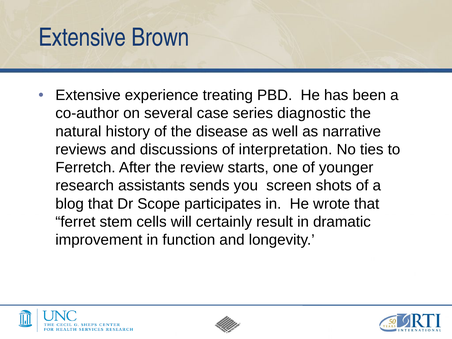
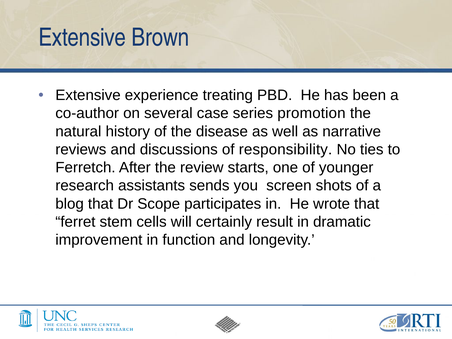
diagnostic: diagnostic -> promotion (311, 113)
interpretation: interpretation -> responsibility (286, 149)
